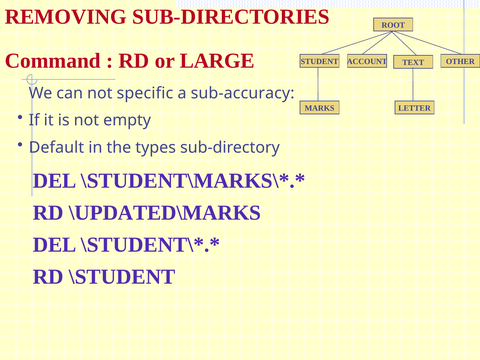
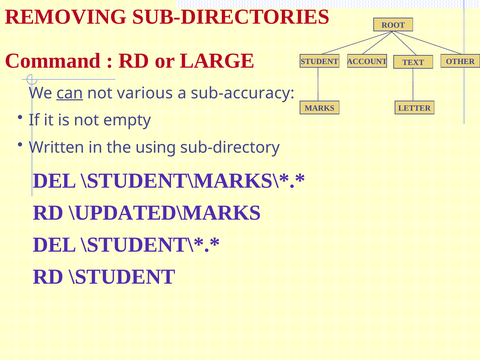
can underline: none -> present (70, 93)
specific: specific -> various (145, 93)
Default: Default -> Written (56, 147)
types: types -> using (156, 147)
